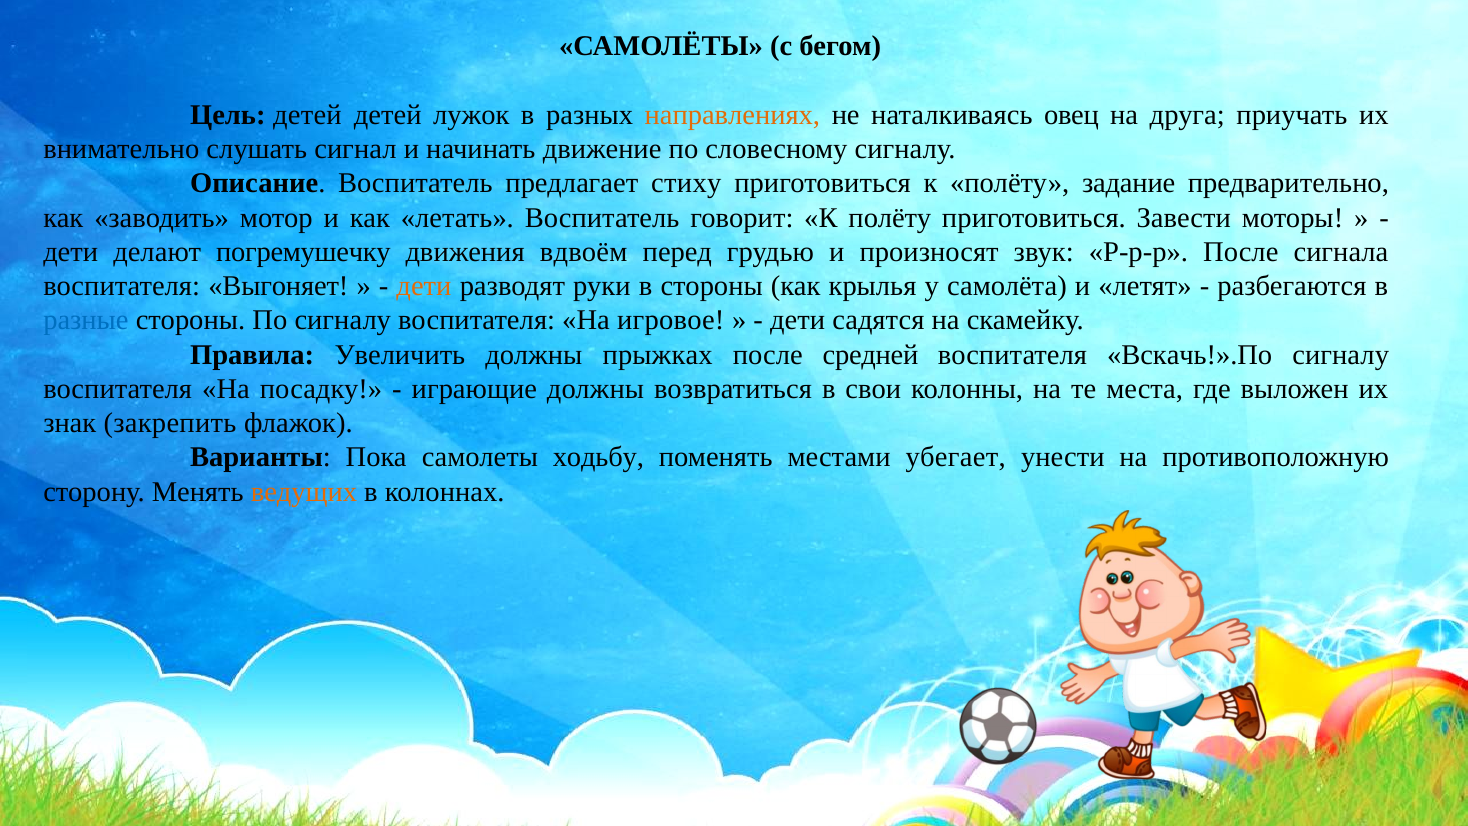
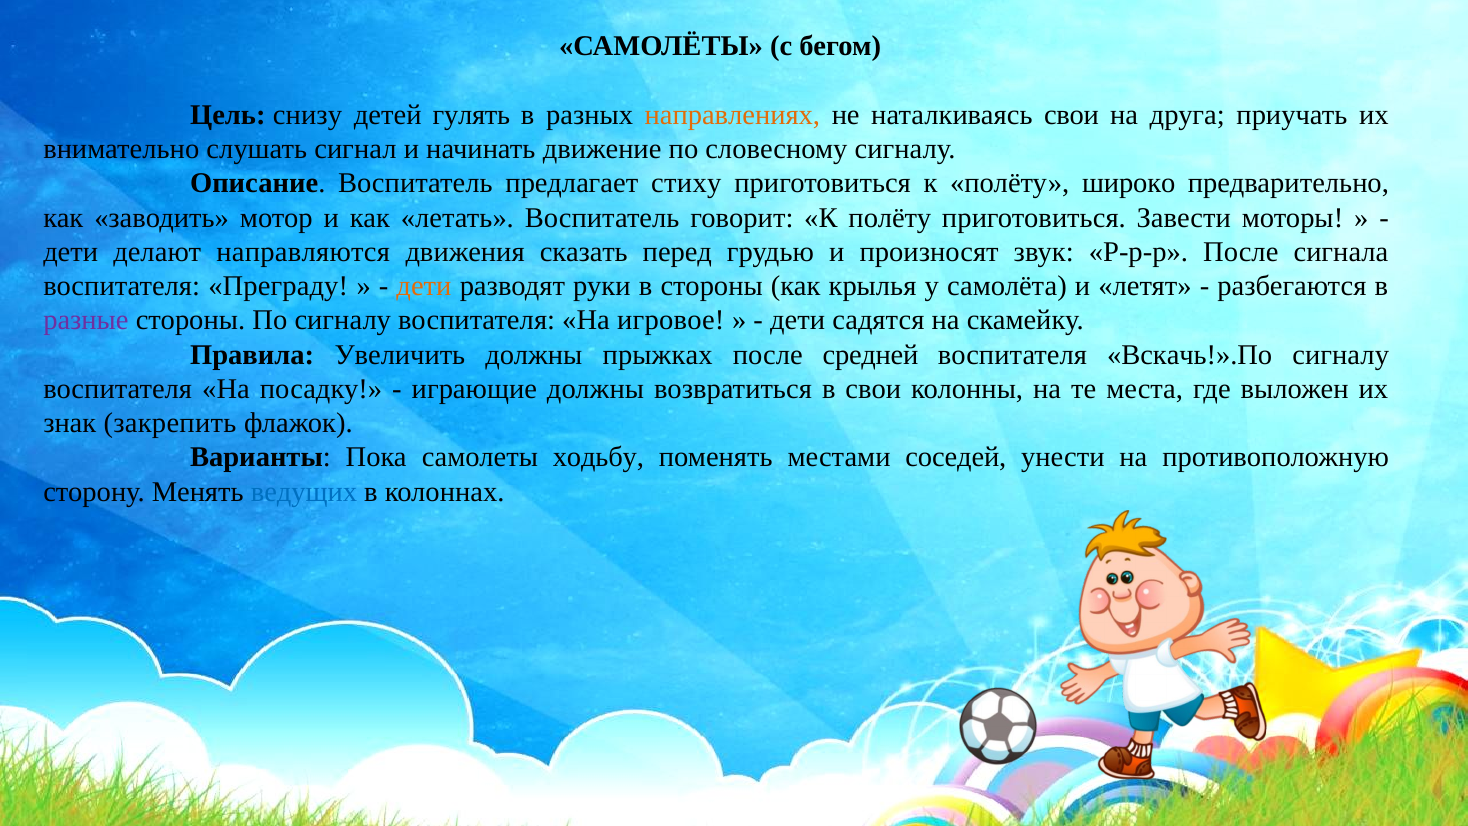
Цель детей: детей -> снизу (307, 115)
лужок: лужок -> гулять (471, 115)
наталкиваясь овец: овец -> свои (1071, 115)
задание: задание -> широко (1129, 183)
погремушечку: погремушечку -> направляются (303, 252)
вдвоём: вдвоём -> сказать (584, 252)
Выгоняет: Выгоняет -> Преграду (278, 286)
разные colour: blue -> purple (86, 320)
убегает: убегает -> соседей (956, 457)
ведущих colour: orange -> blue (304, 492)
